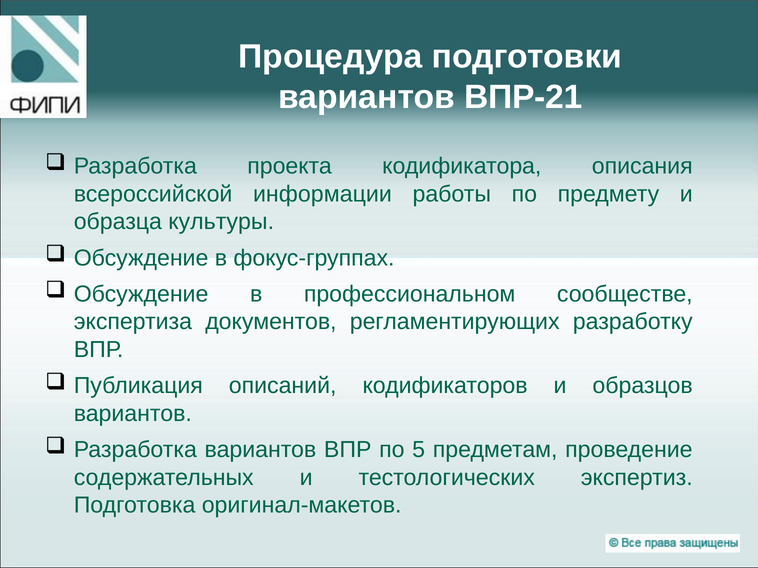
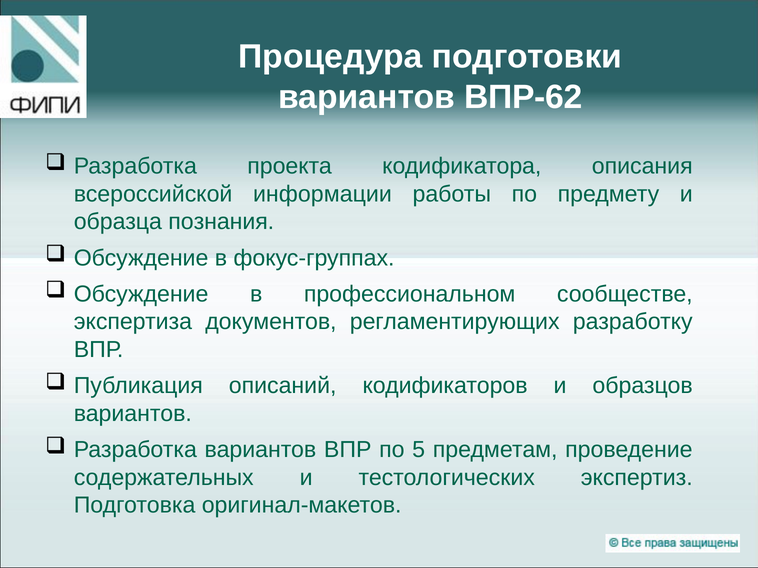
ВПР-21: ВПР-21 -> ВПР-62 (523, 97)
культуры: культуры -> познания (221, 222)
